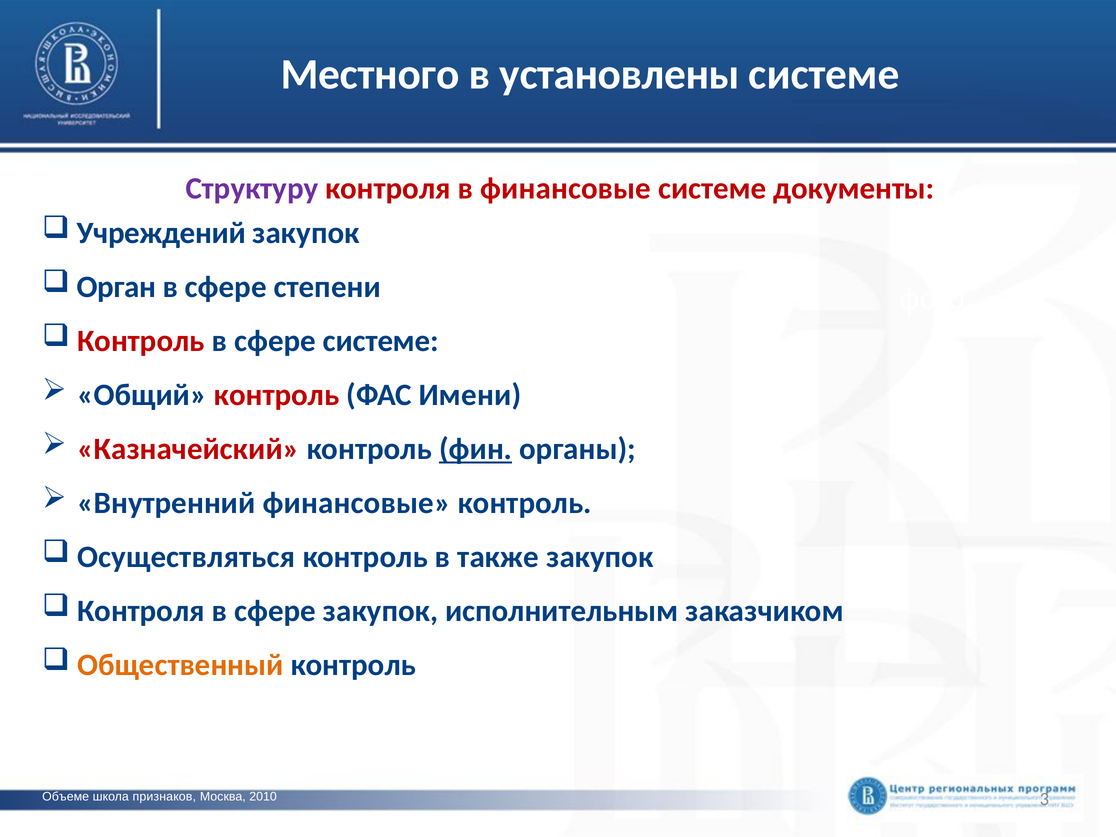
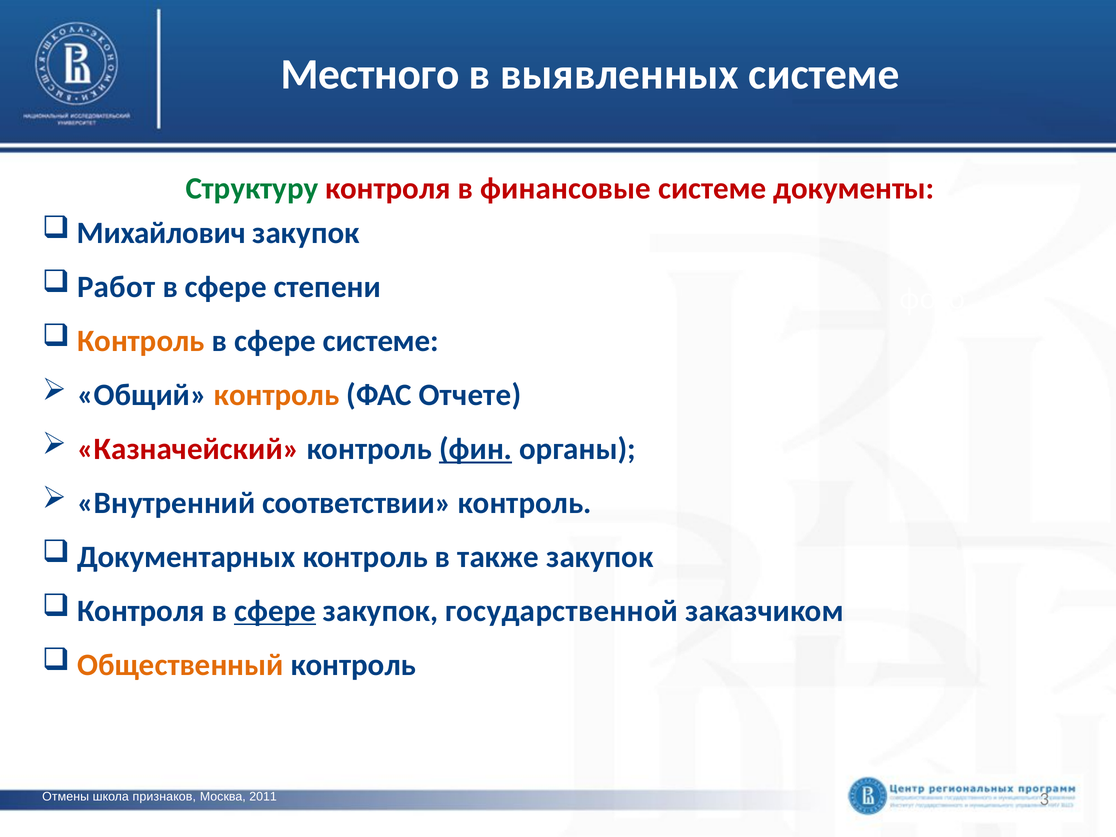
установлены: установлены -> выявленных (619, 74)
Структуру colour: purple -> green (252, 189)
Учреждений: Учреждений -> Михайлович (161, 233)
Орган: Орган -> Работ (116, 287)
Контроль colour: red -> orange (141, 341)
контроль colour: red -> orange (277, 395)
Имени: Имени -> Отчете (470, 395)
Внутренний финансовые: финансовые -> соответствии (357, 503)
Осуществляться: Осуществляться -> Документарных (186, 557)
сфере underline: none -> present (275, 611)
исполнительным: исполнительным -> государственной (562, 611)
Объеме: Объеме -> Отмены (66, 797)
2010: 2010 -> 2011 (263, 797)
